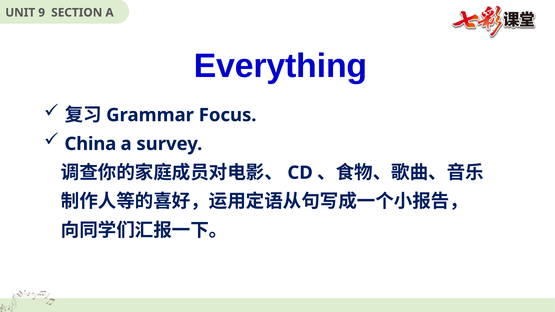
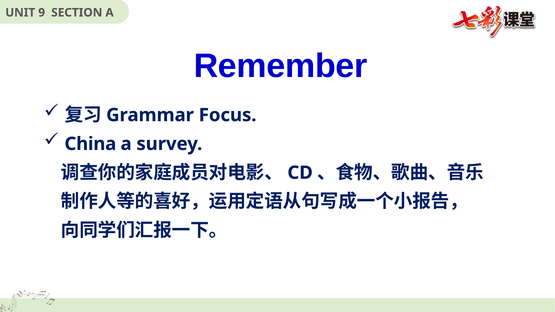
Everything: Everything -> Remember (281, 66)
